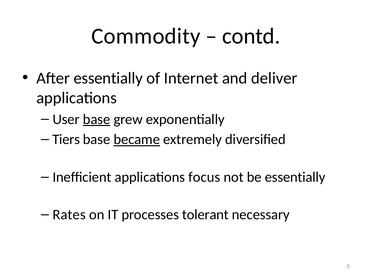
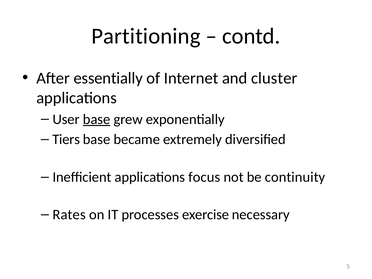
Commodity: Commodity -> Partitioning (146, 36)
deliver: deliver -> cluster (274, 78)
became underline: present -> none (137, 139)
be essentially: essentially -> continuity (295, 177)
tolerant: tolerant -> exercise (206, 215)
